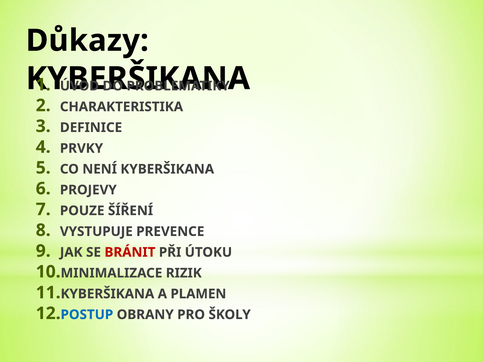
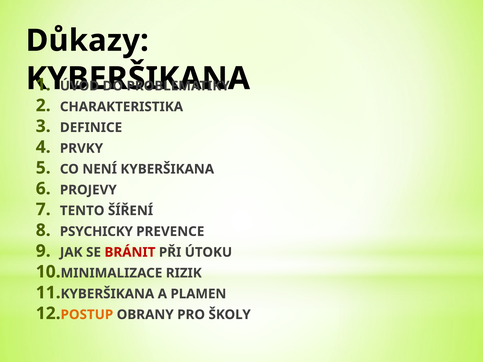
POUZE: POUZE -> TENTO (82, 211)
VYSTUPUJE: VYSTUPUJE -> PSYCHICKY (96, 232)
POSTUP colour: blue -> orange (87, 315)
